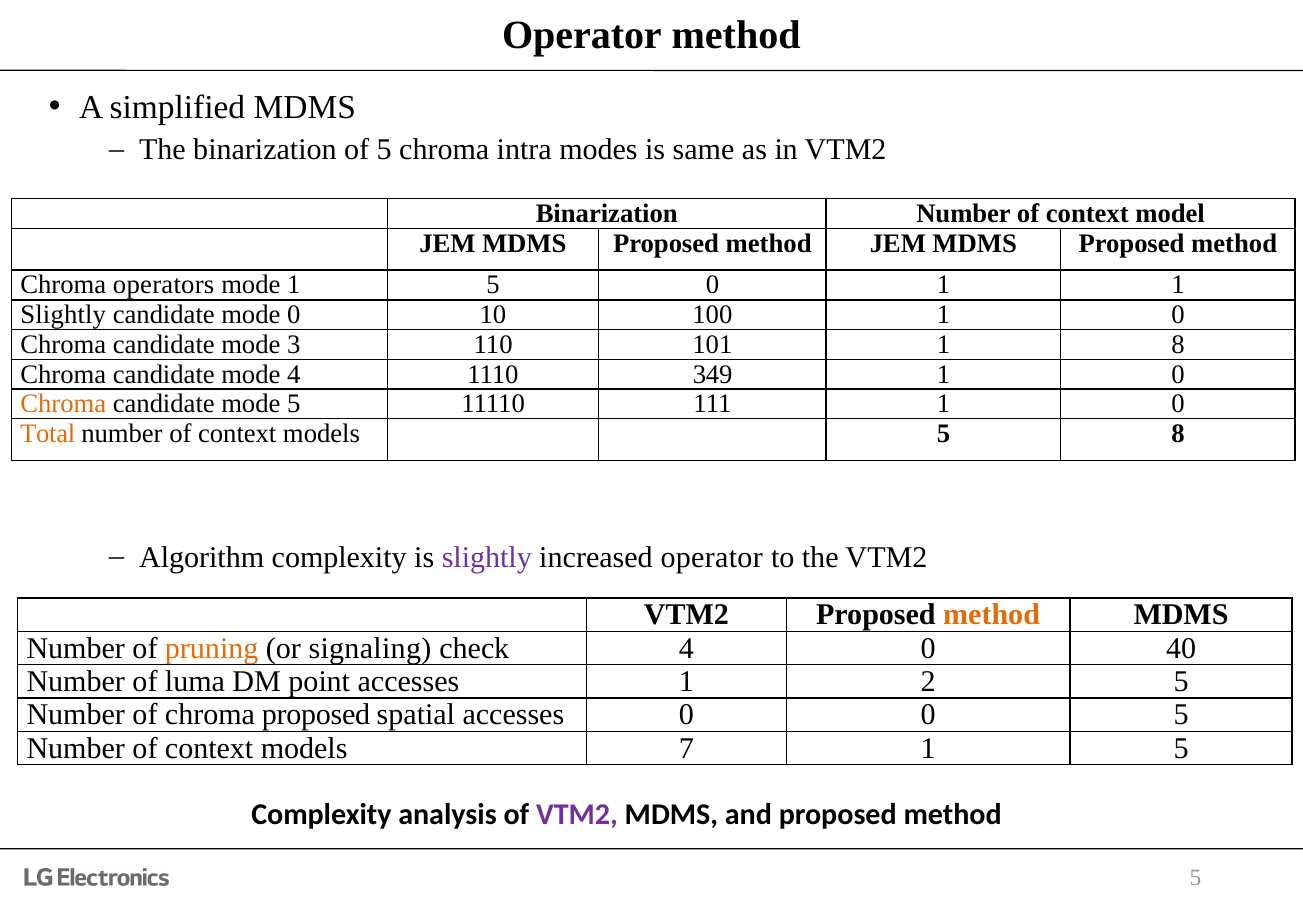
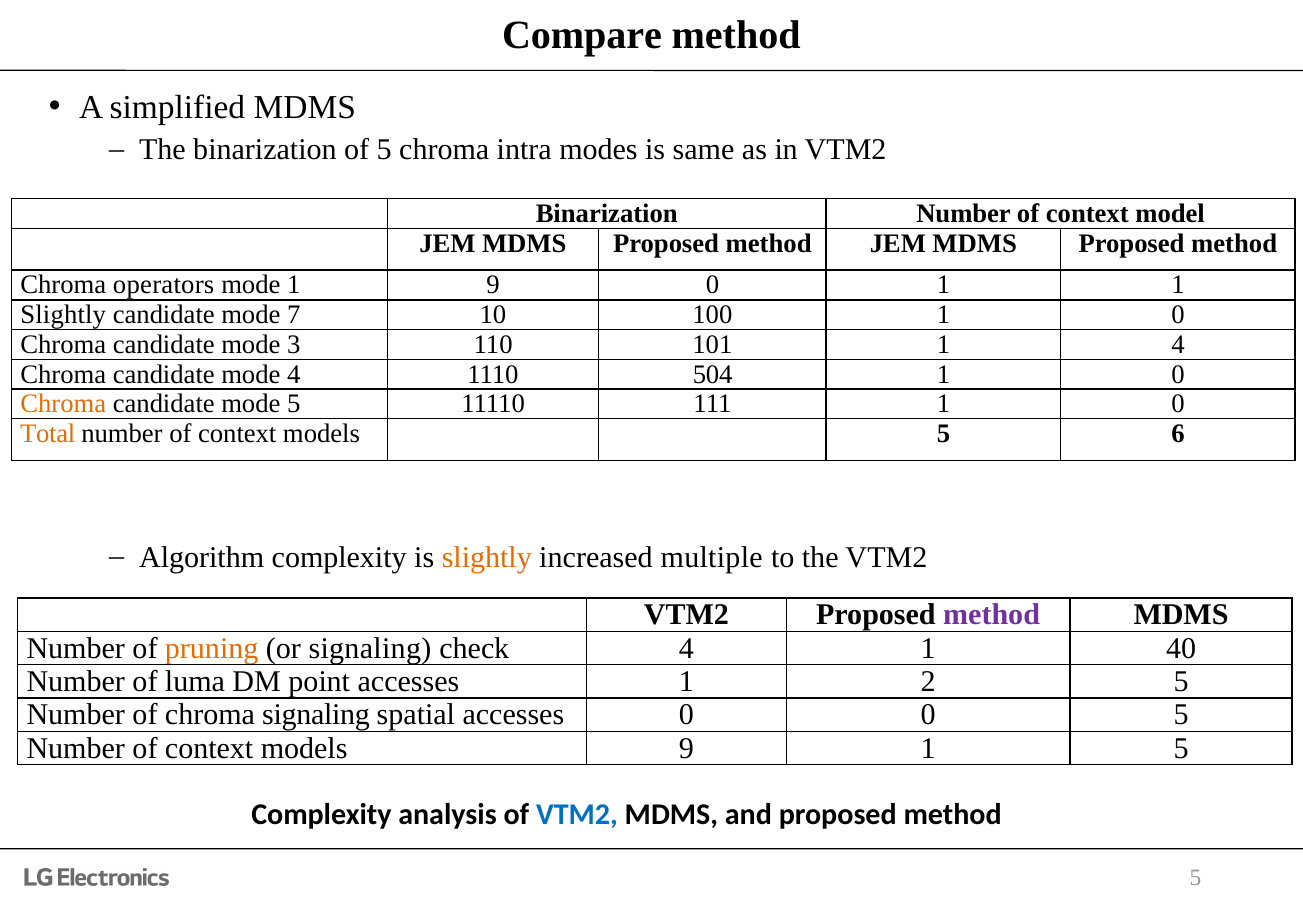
Operator: Operator -> Compare (582, 35)
mode 1 5: 5 -> 9 (493, 285)
mode 0: 0 -> 7 (294, 315)
1 8: 8 -> 4 (1178, 345)
349: 349 -> 504 (713, 374)
5 8: 8 -> 6 (1178, 434)
slightly colour: purple -> orange (487, 557)
increased operator: operator -> multiple (712, 557)
method colour: orange -> purple (992, 615)
4 0: 0 -> 1 (928, 648)
chroma proposed: proposed -> signaling (316, 715)
models 7: 7 -> 9 (686, 748)
VTM2 colour: purple -> blue (577, 814)
